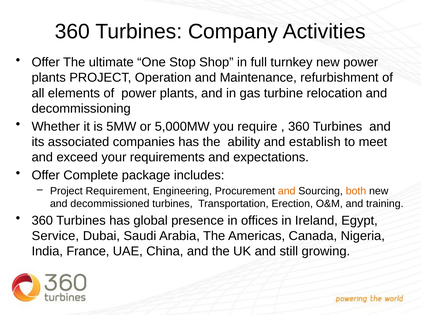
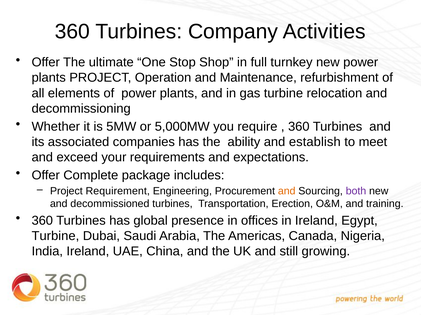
both colour: orange -> purple (356, 192)
Service: Service -> Turbine (55, 236)
India France: France -> Ireland (88, 252)
